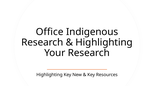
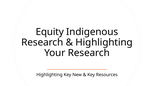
Office: Office -> Equity (50, 32)
